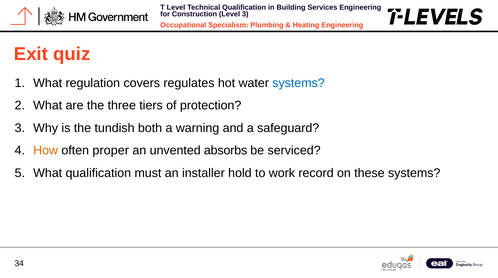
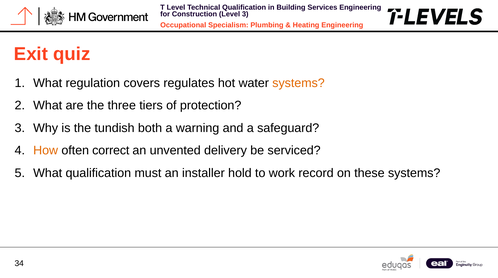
systems colour: blue -> orange (299, 83)
proper: proper -> correct (111, 151)
absorbs: absorbs -> delivery (226, 151)
